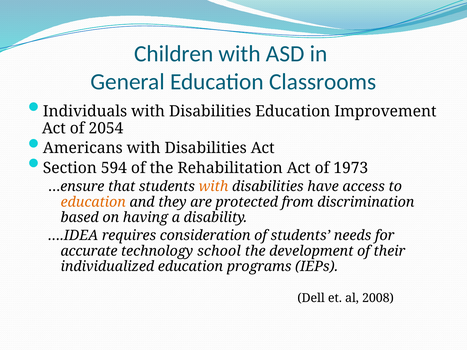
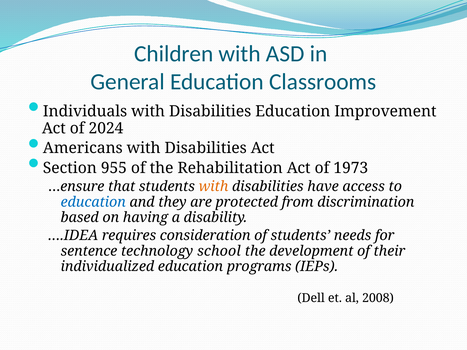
2054: 2054 -> 2024 (106, 128)
594: 594 -> 955 (114, 168)
education colour: orange -> blue (93, 202)
accurate: accurate -> sentence (89, 251)
